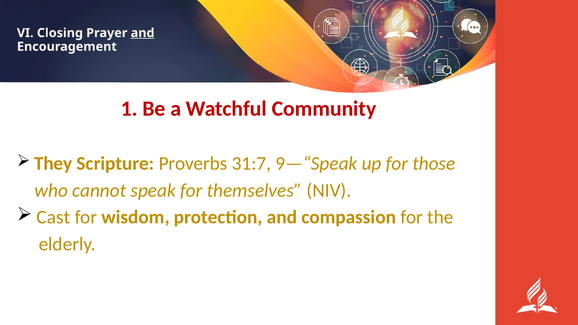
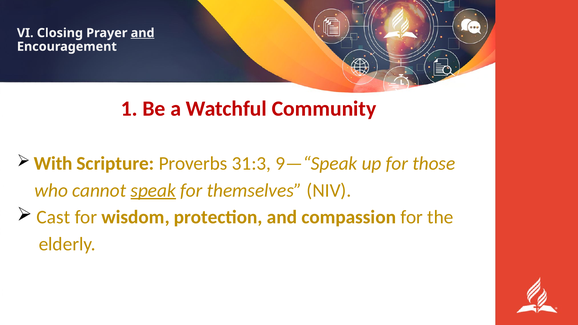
They: They -> With (53, 164)
31:7: 31:7 -> 31:3 (251, 164)
speak underline: none -> present (153, 190)
